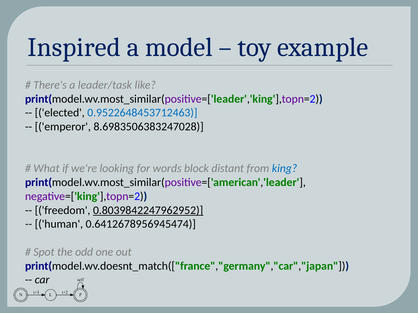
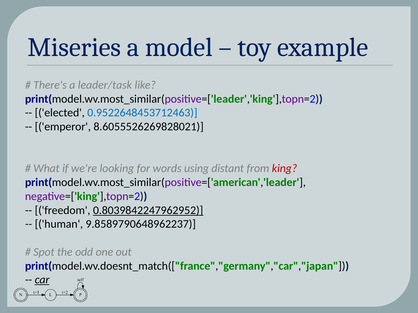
Inspired: Inspired -> Miseries (74, 48)
8.6983506383247028: 8.6983506383247028 -> 8.6055526269828021 (149, 127)
block: block -> using (196, 169)
king colour: blue -> red (285, 169)
0.6412678956945474: 0.6412678956945474 -> 9.8589790648962237 (141, 224)
car underline: none -> present (42, 280)
